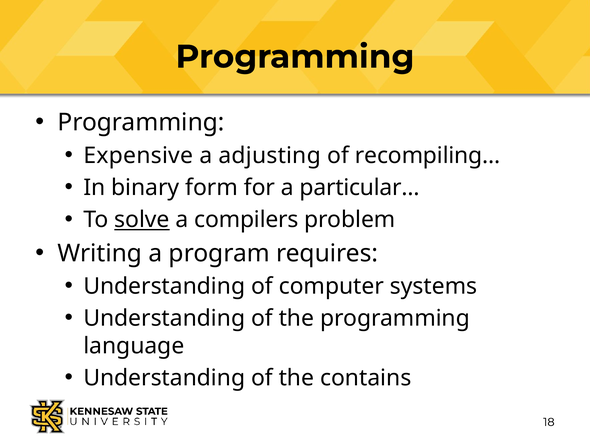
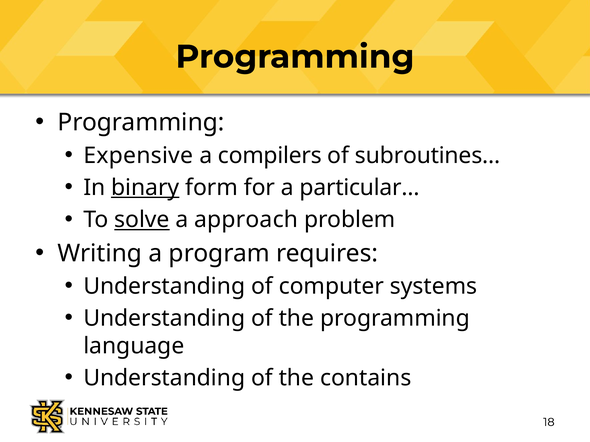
adjusting: adjusting -> compilers (270, 156)
recompiling…: recompiling… -> subroutines… (428, 156)
binary underline: none -> present (145, 188)
compilers: compilers -> approach (246, 220)
